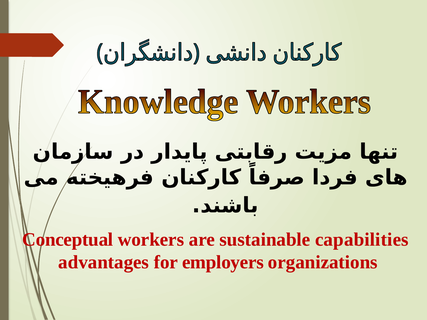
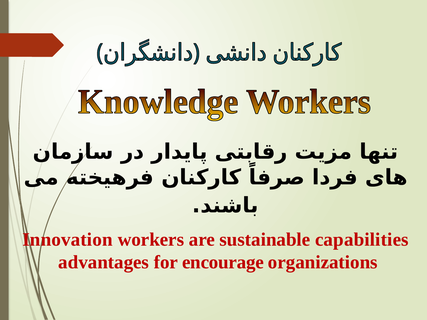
Conceptual: Conceptual -> Innovation (68, 240)
employers: employers -> encourage (223, 262)
